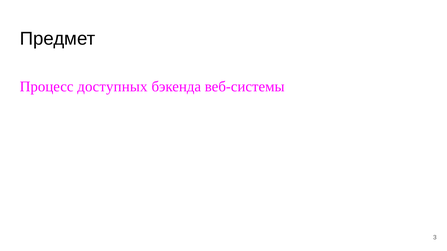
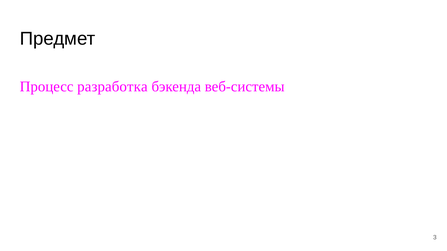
доступных: доступных -> разработка (112, 87)
